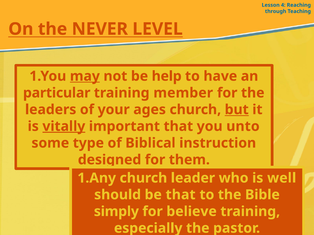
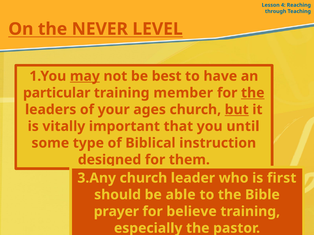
help: help -> best (167, 76)
the underline: none -> present (253, 93)
vitally underline: present -> none (64, 127)
unto: unto -> until (243, 127)
1.Any: 1.Any -> 3.Any (97, 178)
well: well -> first (282, 178)
be that: that -> able (181, 195)
simply: simply -> prayer (116, 212)
